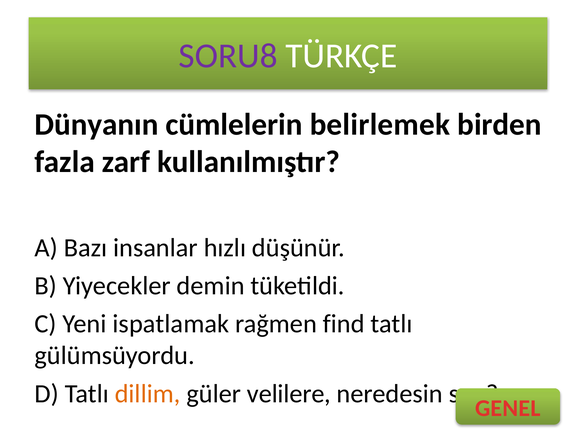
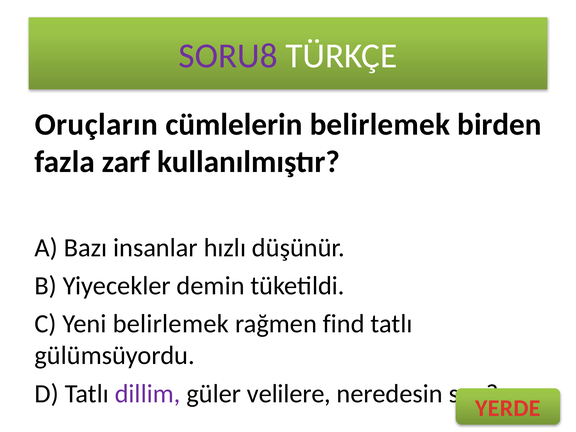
Dünyanın: Dünyanın -> Oruçların (96, 125)
Yeni ispatlamak: ispatlamak -> belirlemek (171, 324)
dillim colour: orange -> purple (148, 394)
GENEL: GENEL -> YERDE (508, 408)
